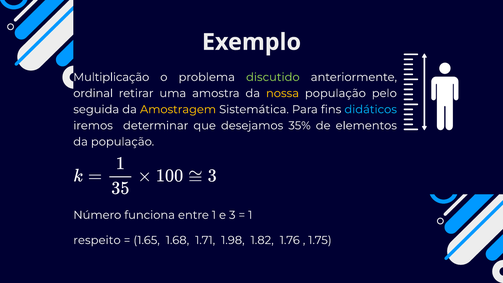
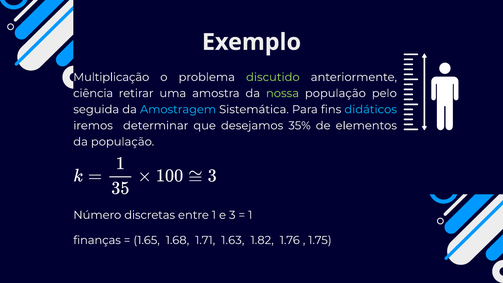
ordinal: ordinal -> ciência (93, 93)
nossa colour: yellow -> light green (283, 93)
Amostragem colour: yellow -> light blue (178, 109)
funciona: funciona -> discretas (150, 215)
respeito: respeito -> finanças (97, 240)
1.98: 1.98 -> 1.63 (233, 240)
